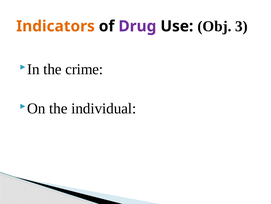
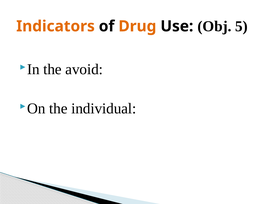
Drug colour: purple -> orange (137, 26)
3: 3 -> 5 (241, 26)
crime: crime -> avoid (84, 69)
